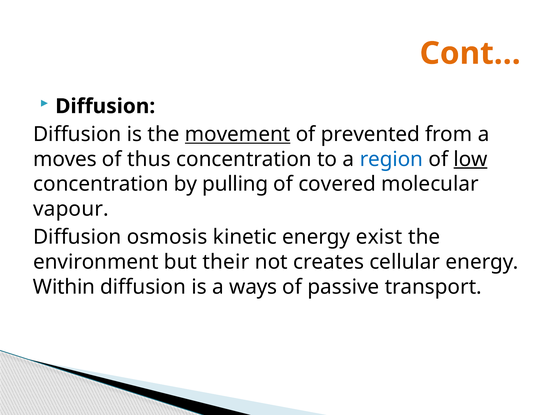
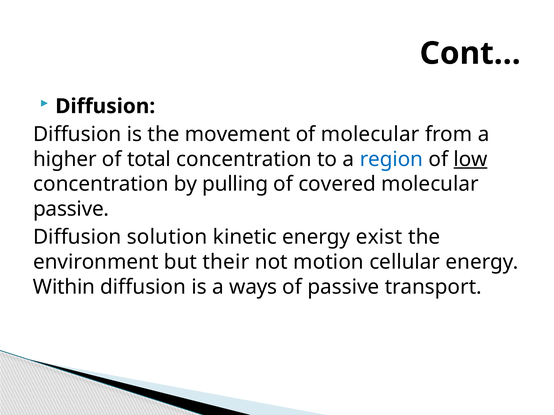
Cont… colour: orange -> black (470, 53)
movement underline: present -> none (238, 134)
of prevented: prevented -> molecular (370, 134)
moves: moves -> higher (65, 159)
thus: thus -> total (149, 159)
vapour: vapour -> passive (71, 209)
osmosis: osmosis -> solution (167, 237)
creates: creates -> motion (329, 262)
